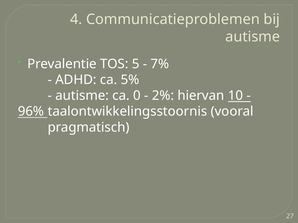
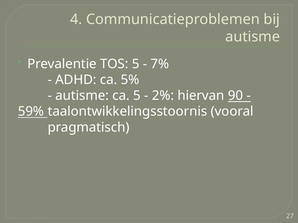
ca 0: 0 -> 5 (137, 96)
10: 10 -> 90 (236, 96)
96%: 96% -> 59% (31, 112)
